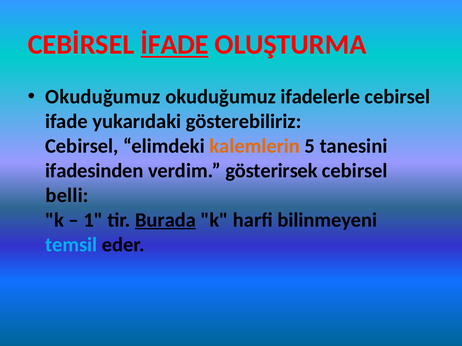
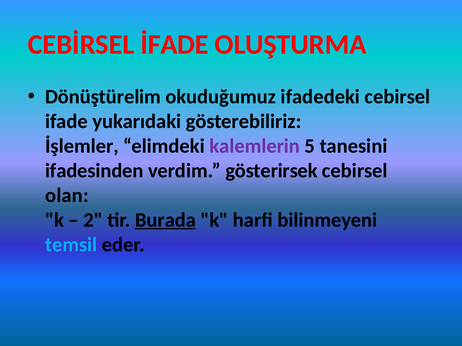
İFADE underline: present -> none (175, 45)
Okuduğumuz: Okuduğumuz -> Dönüştürelim (103, 97)
ifadelerle: ifadelerle -> ifadedeki (320, 97)
Cebirsel: Cebirsel -> İşlemler (82, 146)
kalemlerin colour: orange -> purple (255, 146)
belli: belli -> olan (67, 196)
1: 1 -> 2 (93, 220)
